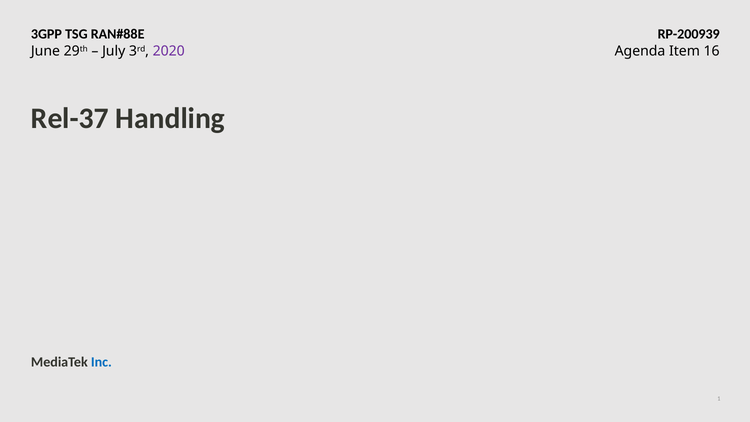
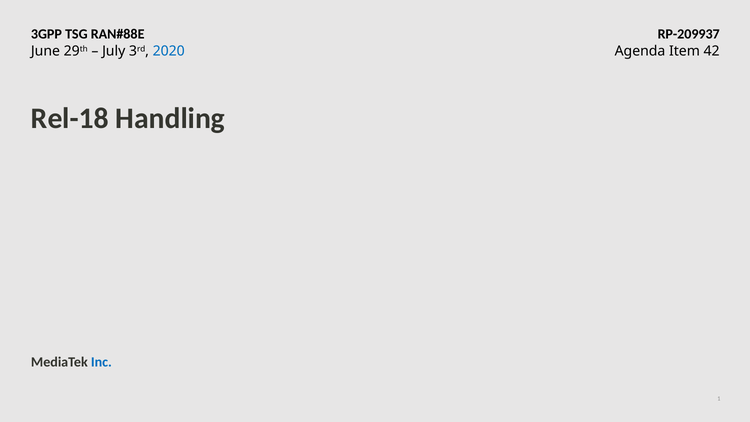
RP-200939: RP-200939 -> RP-209937 (689, 34)
2020 colour: purple -> blue (169, 51)
16: 16 -> 42 (712, 51)
Rel-37: Rel-37 -> Rel-18 (70, 119)
